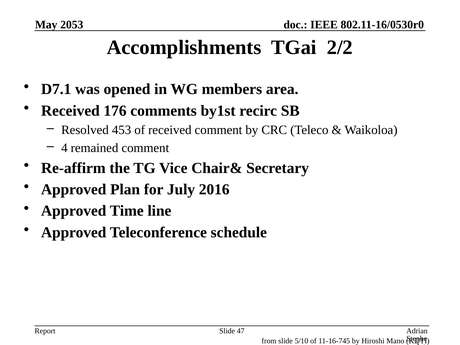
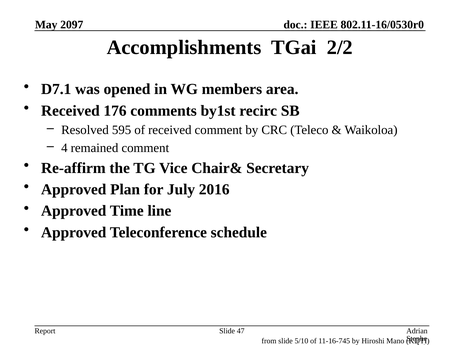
2053: 2053 -> 2097 (72, 25)
453: 453 -> 595 (122, 130)
